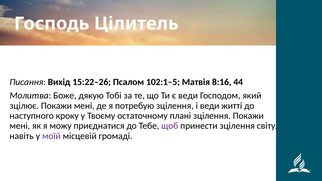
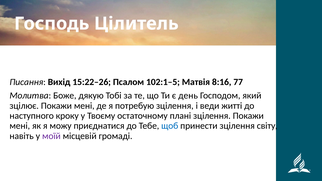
44: 44 -> 77 (238, 82)
є веди: веди -> день (188, 96)
щоб colour: purple -> blue (170, 126)
